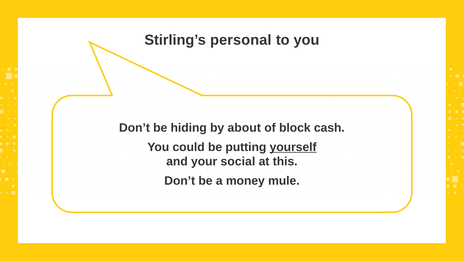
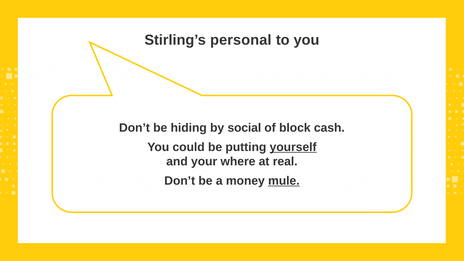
about: about -> social (244, 128)
social: social -> where (238, 162)
this: this -> real (285, 162)
mule underline: none -> present (284, 181)
